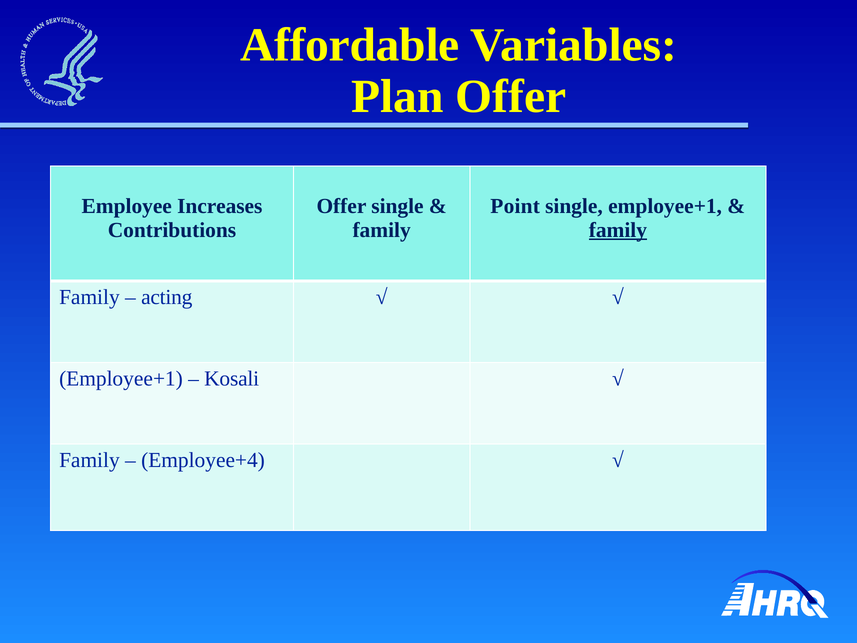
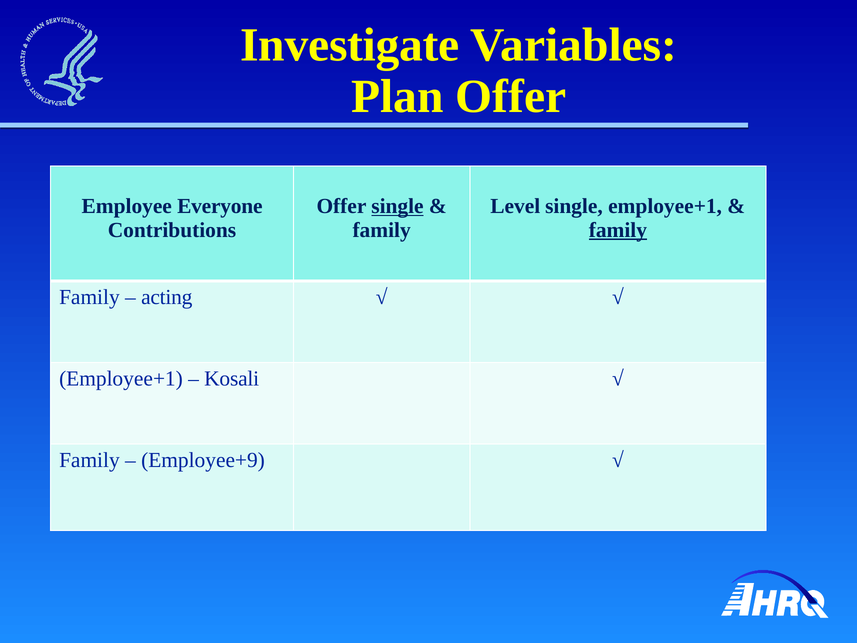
Affordable: Affordable -> Investigate (350, 45)
Increases: Increases -> Everyone (220, 206)
single underline: none -> present (397, 206)
Point: Point -> Level (515, 206)
Employee+4: Employee+4 -> Employee+9 (203, 460)
